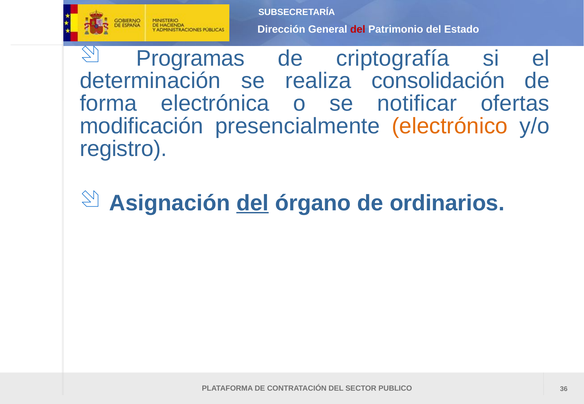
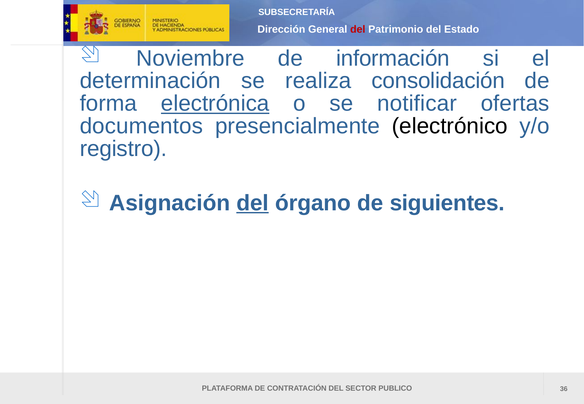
Programas: Programas -> Noviembre (190, 58)
criptografía: criptografía -> información (393, 58)
electrónica underline: none -> present (215, 104)
modificación: modificación -> documentos (141, 126)
electrónico colour: orange -> black (450, 126)
ordinarios: ordinarios -> siguientes (447, 203)
